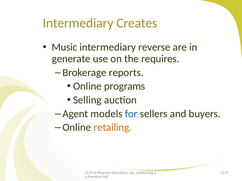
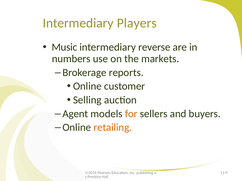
Creates: Creates -> Players (137, 23)
generate: generate -> numbers (71, 59)
requires: requires -> markets (160, 59)
programs: programs -> customer (125, 86)
for colour: blue -> orange (131, 114)
